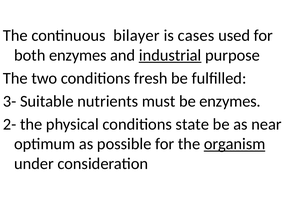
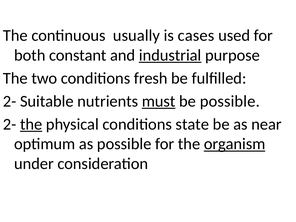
bilayer: bilayer -> usually (136, 35)
both enzymes: enzymes -> constant (78, 55)
3-: 3- -> 2- (10, 101)
must underline: none -> present (159, 101)
be enzymes: enzymes -> possible (230, 101)
the underline: none -> present (31, 124)
